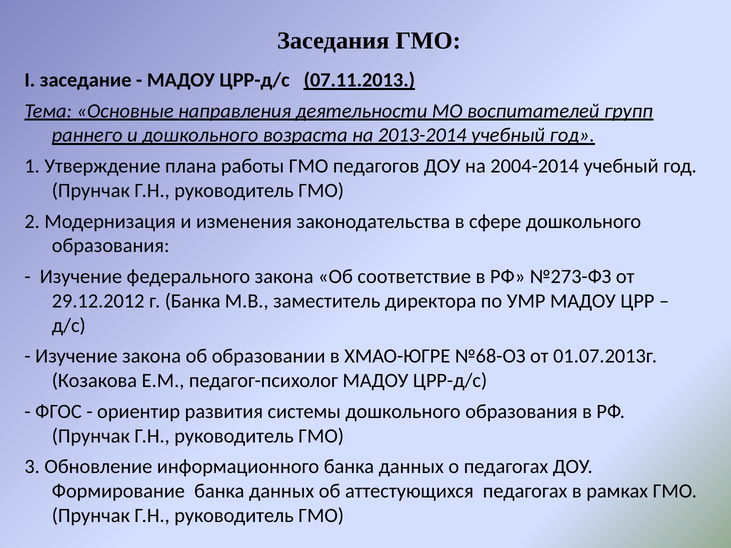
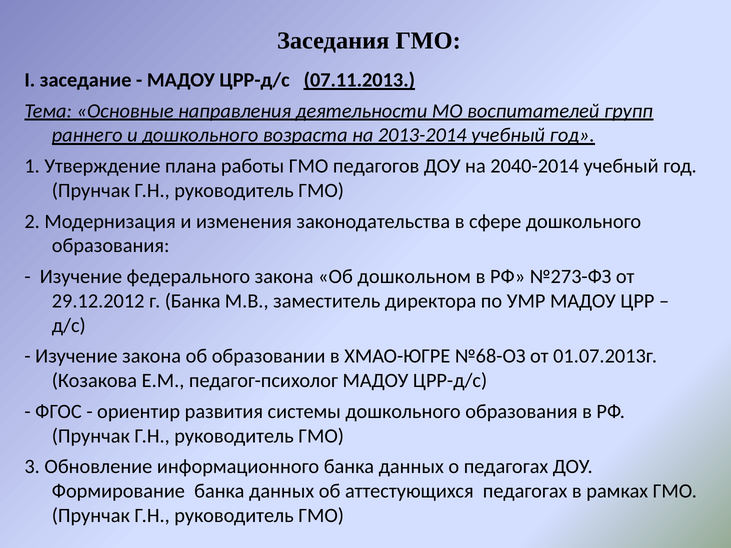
2004-2014: 2004-2014 -> 2040-2014 (535, 166)
соответствие: соответствие -> дошкольном (414, 277)
